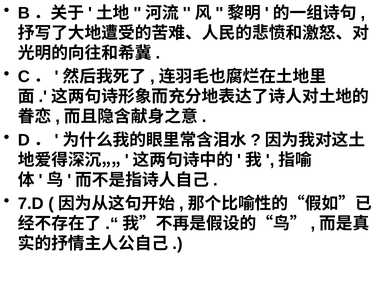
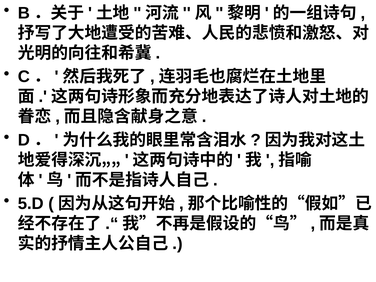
7.D: 7.D -> 5.D (31, 204)
